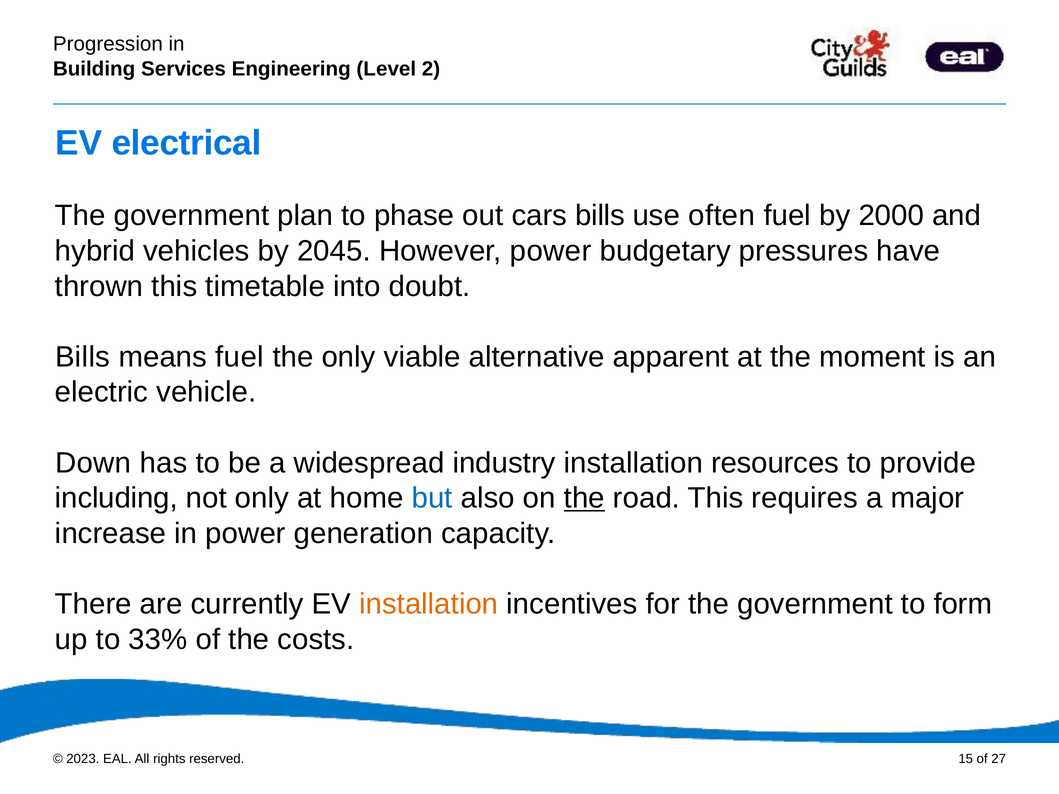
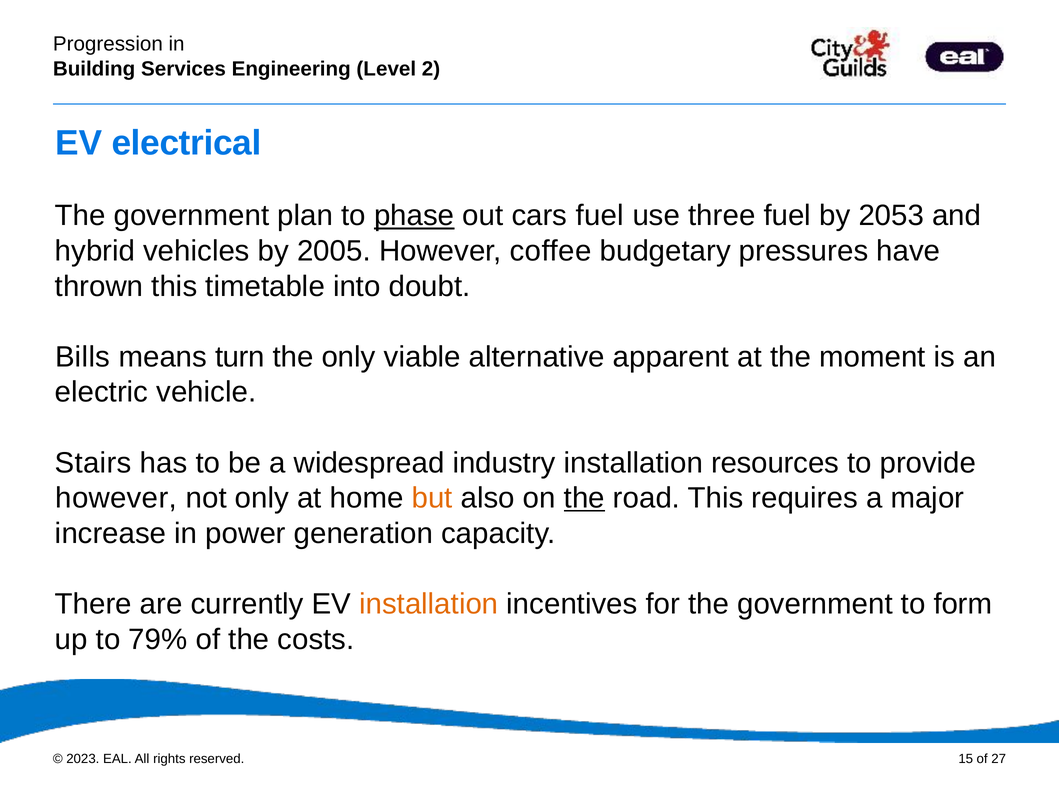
phase underline: none -> present (414, 216)
cars bills: bills -> fuel (600, 216)
often: often -> three (722, 216)
2000: 2000 -> 2053 (891, 216)
2045: 2045 -> 2005 (334, 251)
However power: power -> coffee (551, 251)
means fuel: fuel -> turn (240, 357)
Down: Down -> Stairs (93, 463)
including: including -> however (116, 498)
but colour: blue -> orange (432, 498)
33%: 33% -> 79% (158, 640)
